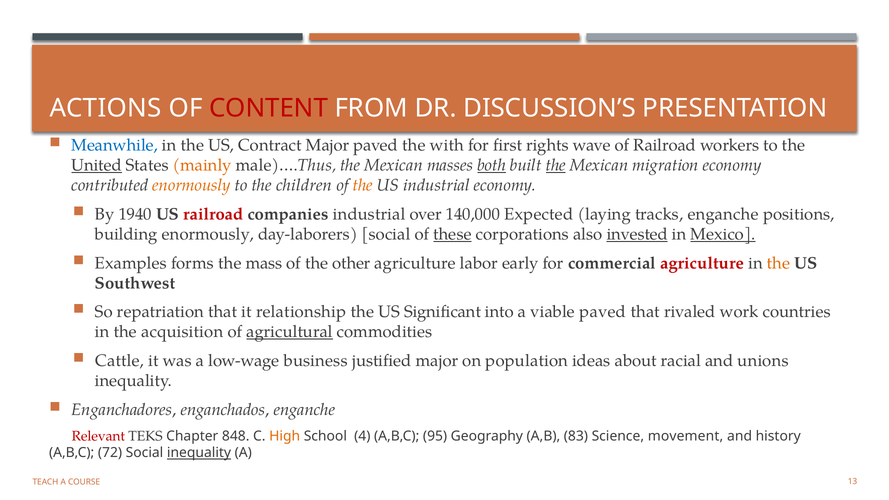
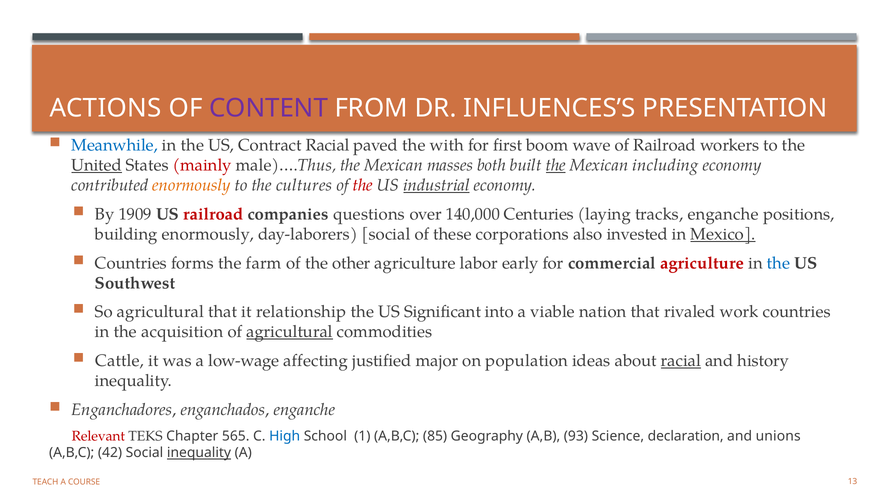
CONTENT colour: red -> purple (269, 108)
DISCUSSION’S: DISCUSSION’S -> INFLUENCES’S (549, 108)
Contract Major: Major -> Racial (328, 145)
rights: rights -> boom (547, 145)
mainly colour: orange -> red (202, 165)
both underline: present -> none (492, 165)
migration: migration -> including (666, 165)
children: children -> cultures (304, 185)
the colour: orange -> red (363, 185)
industrial underline: none -> present (437, 185)
1940: 1940 -> 1909 (135, 214)
companies industrial: industrial -> questions (369, 214)
Expected: Expected -> Centuries (539, 214)
these underline: present -> none (452, 234)
invested underline: present -> none (637, 234)
Examples: Examples -> Countries (131, 263)
mass: mass -> farm (264, 263)
the colour: orange -> blue (778, 263)
So repatriation: repatriation -> agricultural (160, 312)
viable paved: paved -> nation (603, 312)
business: business -> affecting (316, 361)
racial underline: none -> present (681, 361)
unions: unions -> history (763, 361)
848: 848 -> 565 (236, 436)
High colour: orange -> blue (285, 436)
4: 4 -> 1 (362, 436)
95: 95 -> 85 (435, 436)
83: 83 -> 93 (576, 436)
movement: movement -> declaration (686, 436)
history: history -> unions (778, 436)
72: 72 -> 42 (110, 453)
